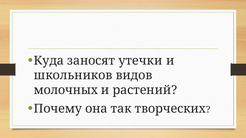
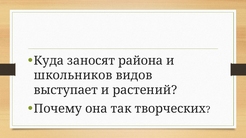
утечки: утечки -> района (141, 61)
молочных: молочных -> выступает (66, 90)
